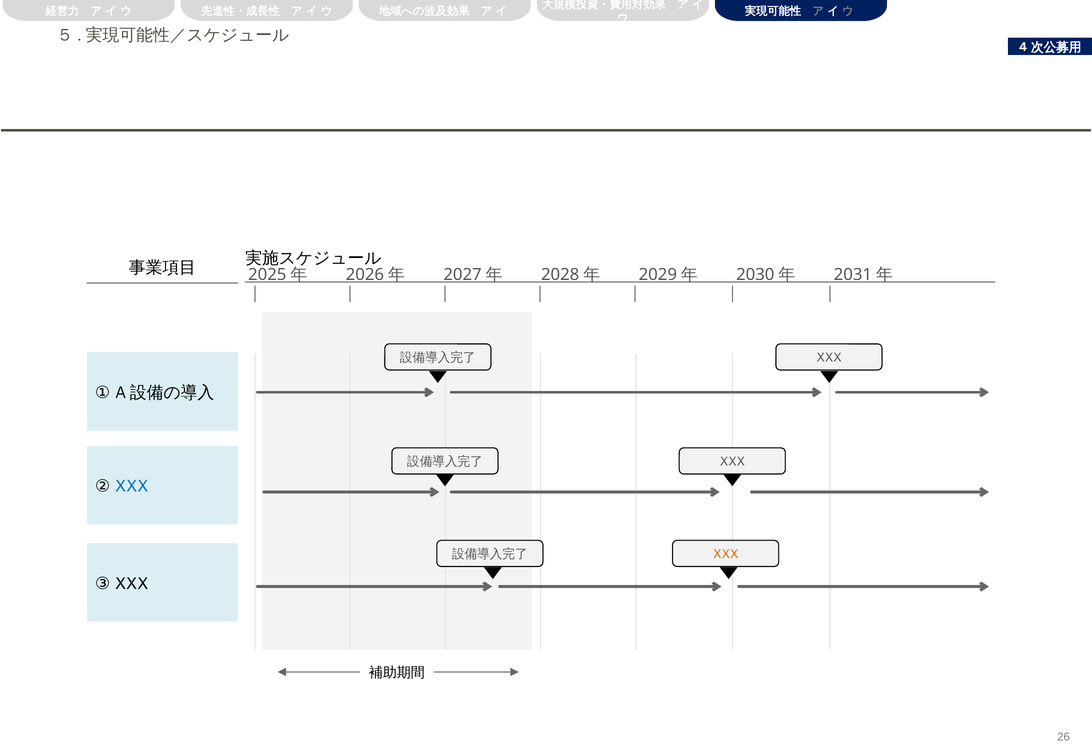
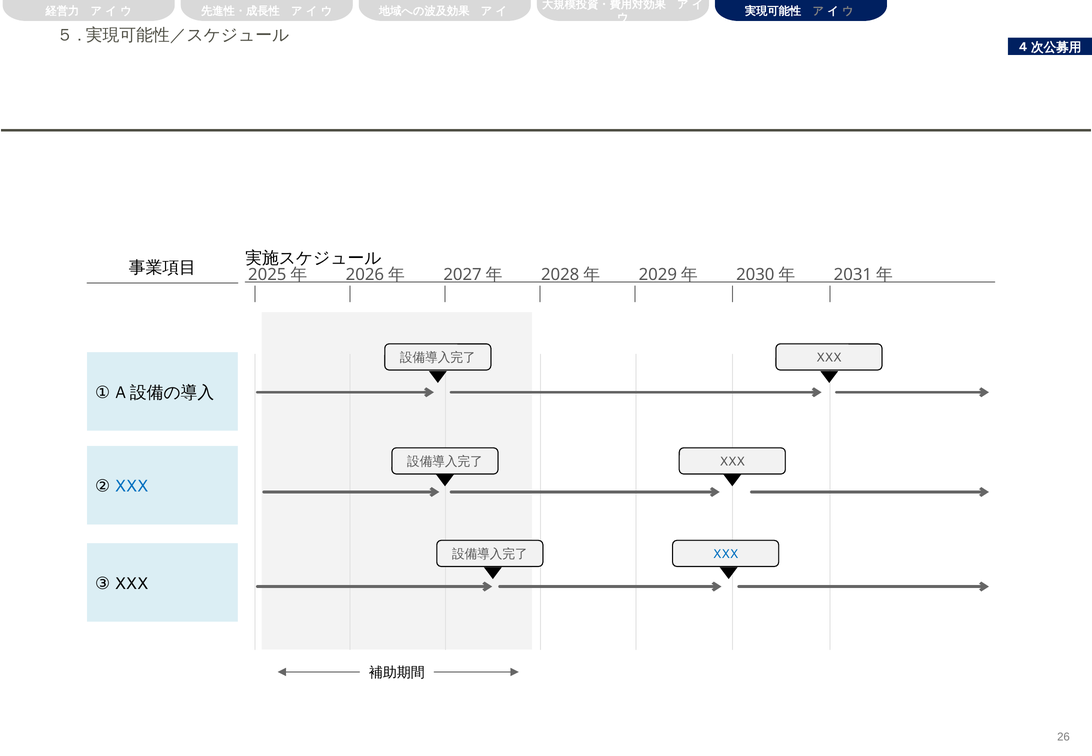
XXX colour: orange -> blue (726, 554)
